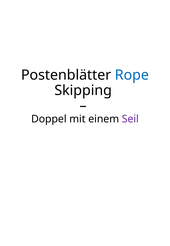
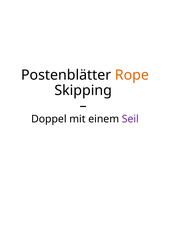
Rope colour: blue -> orange (132, 75)
